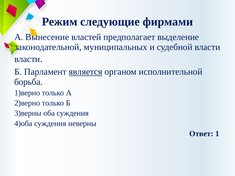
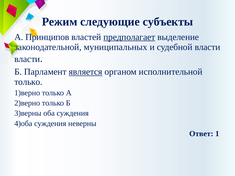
фирмами: фирмами -> субъекты (168, 22)
Вынесение: Вынесение -> Принципов (47, 37)
предполагает underline: none -> present (129, 37)
борьба: борьба -> только (28, 82)
